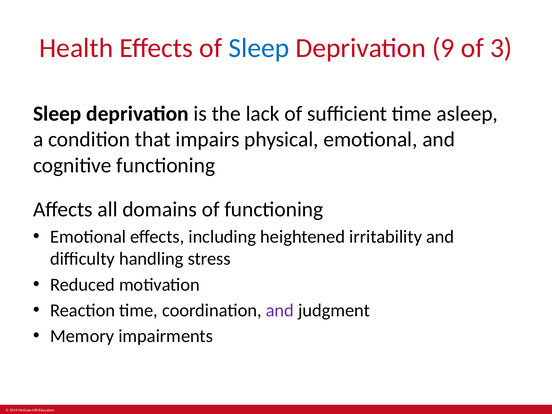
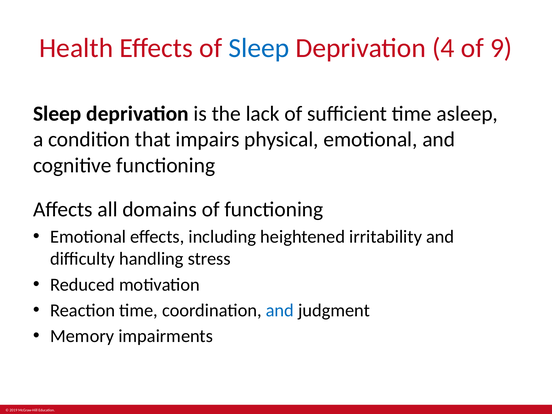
9: 9 -> 4 (443, 48)
3: 3 -> 9 (501, 48)
and colour: purple -> blue (280, 310)
